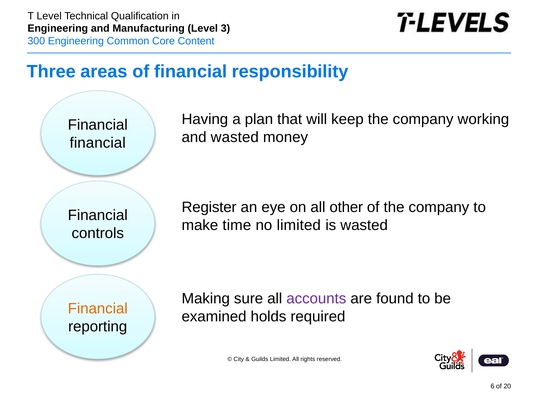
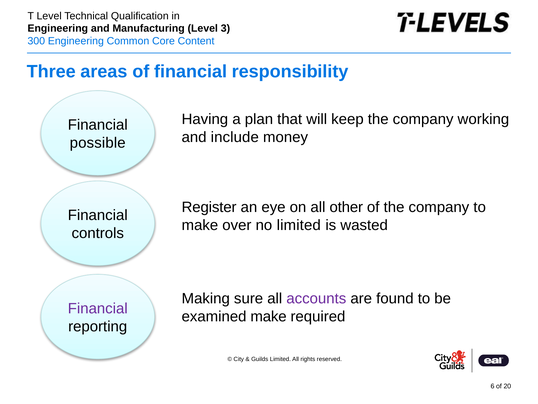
and wasted: wasted -> include (235, 137)
financial: financial -> possible (98, 143)
time: time -> over (237, 225)
Financial colour: orange -> purple (98, 308)
examined holds: holds -> make (269, 316)
